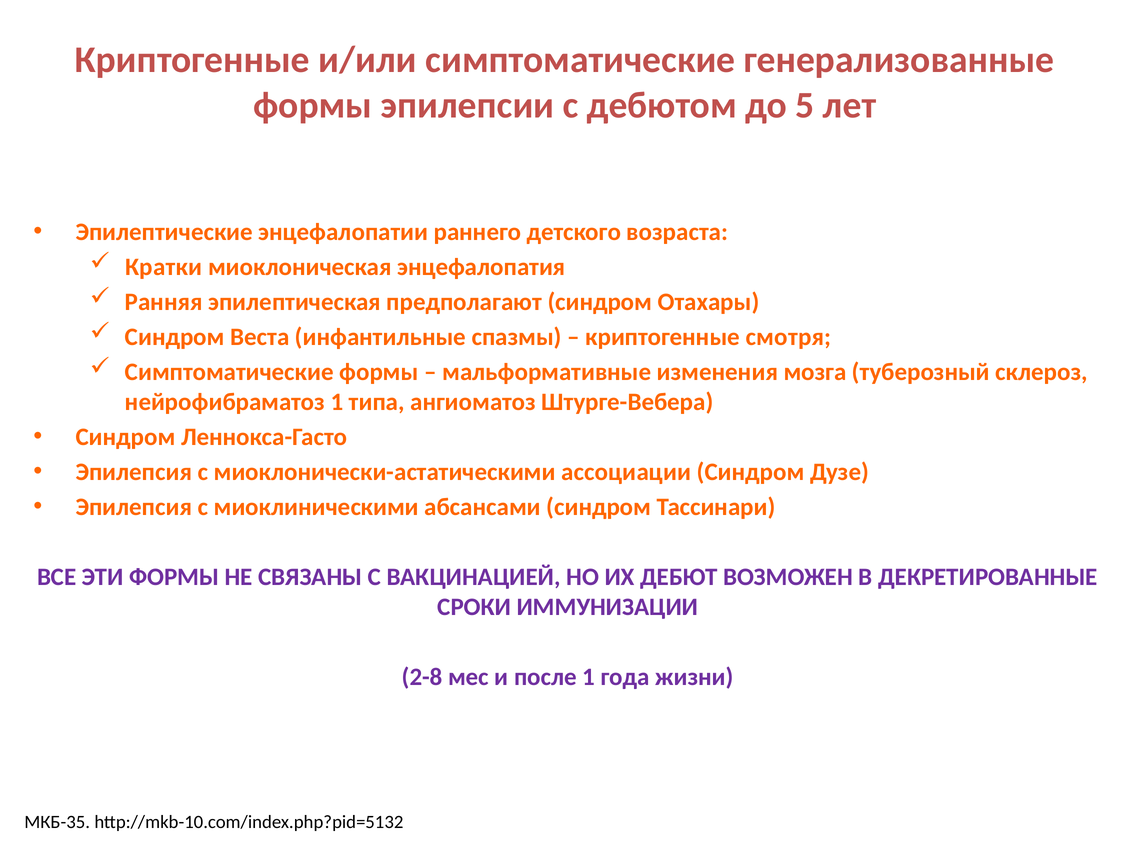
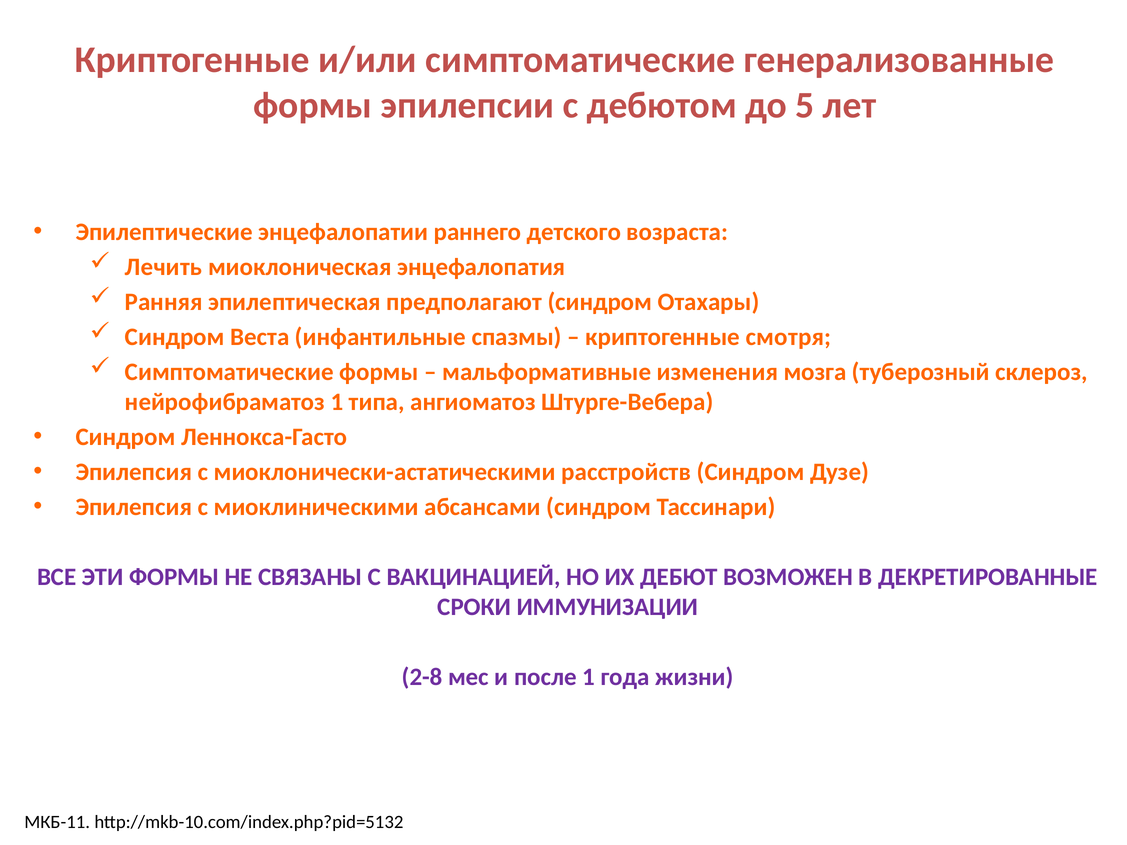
Кратки: Кратки -> Лечить (164, 267)
ассоциации: ассоциации -> расстройств (626, 472)
МКБ-35: МКБ-35 -> МКБ-11 (57, 822)
